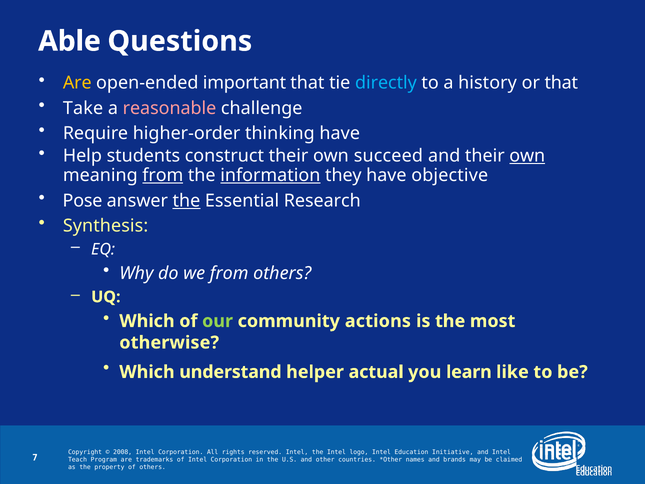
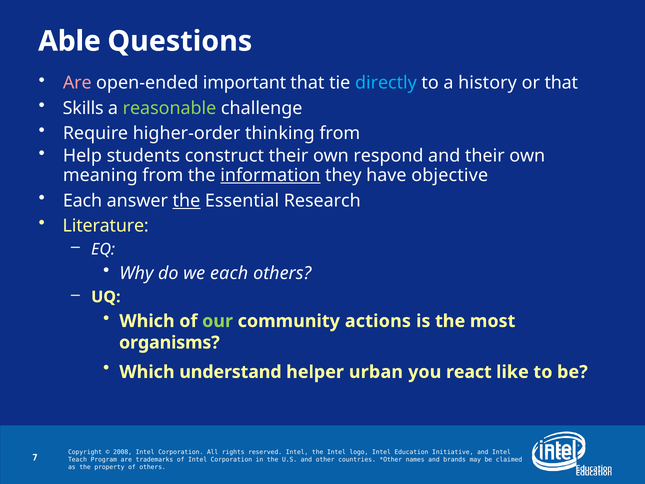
Are colour: yellow -> pink (77, 83)
Take: Take -> Skills (83, 108)
reasonable colour: pink -> light green (169, 108)
thinking have: have -> from (340, 133)
succeed: succeed -> respond (388, 156)
own underline: present -> none (527, 156)
from underline: present -> none (163, 175)
Pose: Pose -> Each (83, 201)
Synthesis: Synthesis -> Literature (106, 226)
we from: from -> each (229, 273)
otherwise: otherwise -> organisms (169, 342)
actual: actual -> urban (376, 372)
learn: learn -> react (469, 372)
